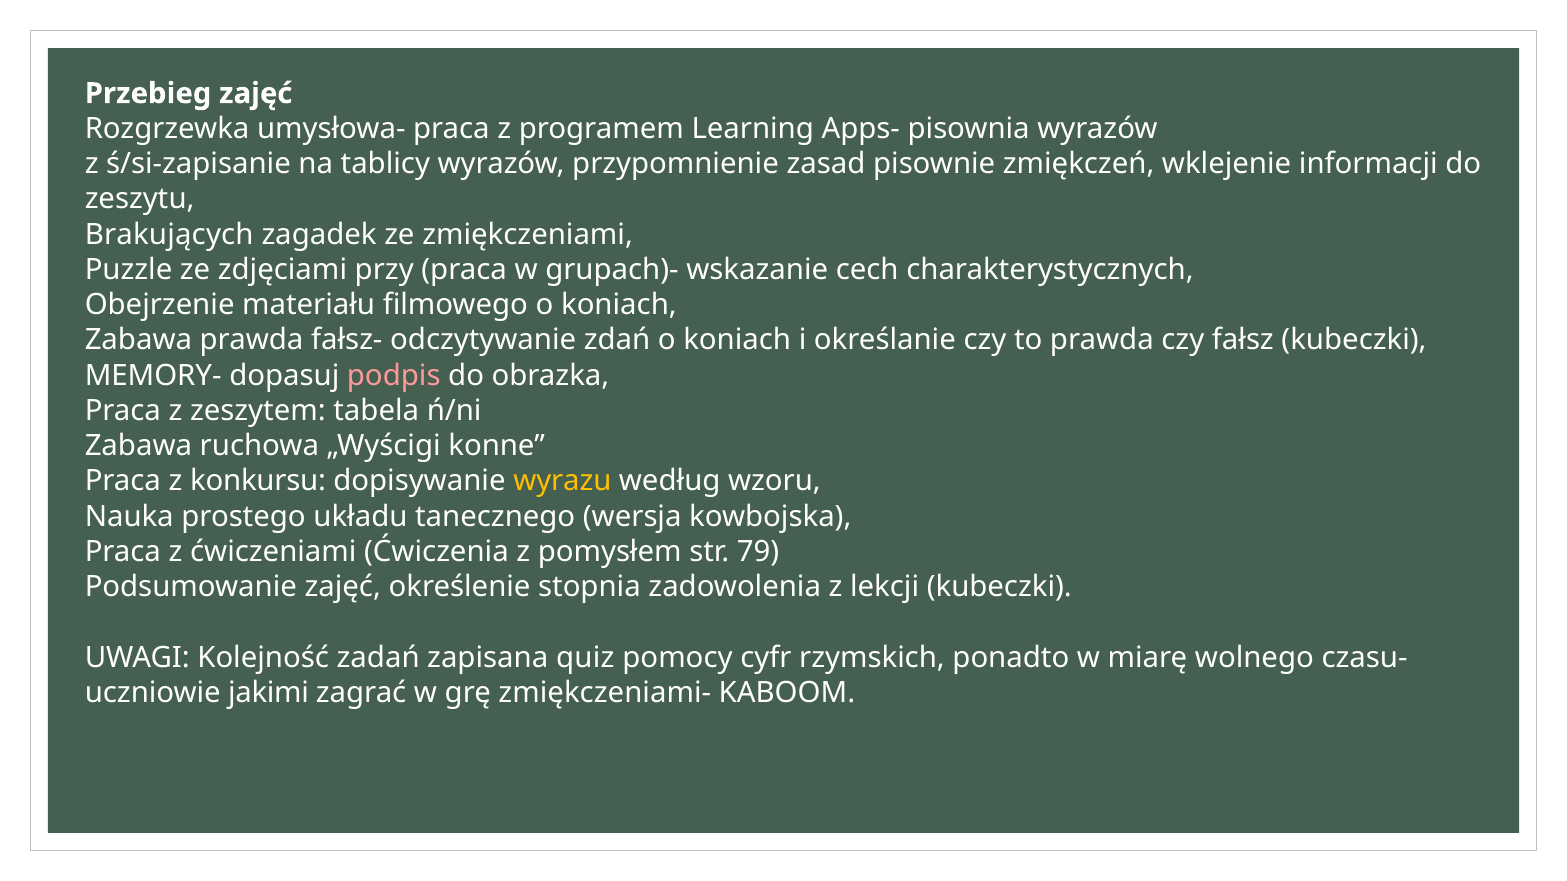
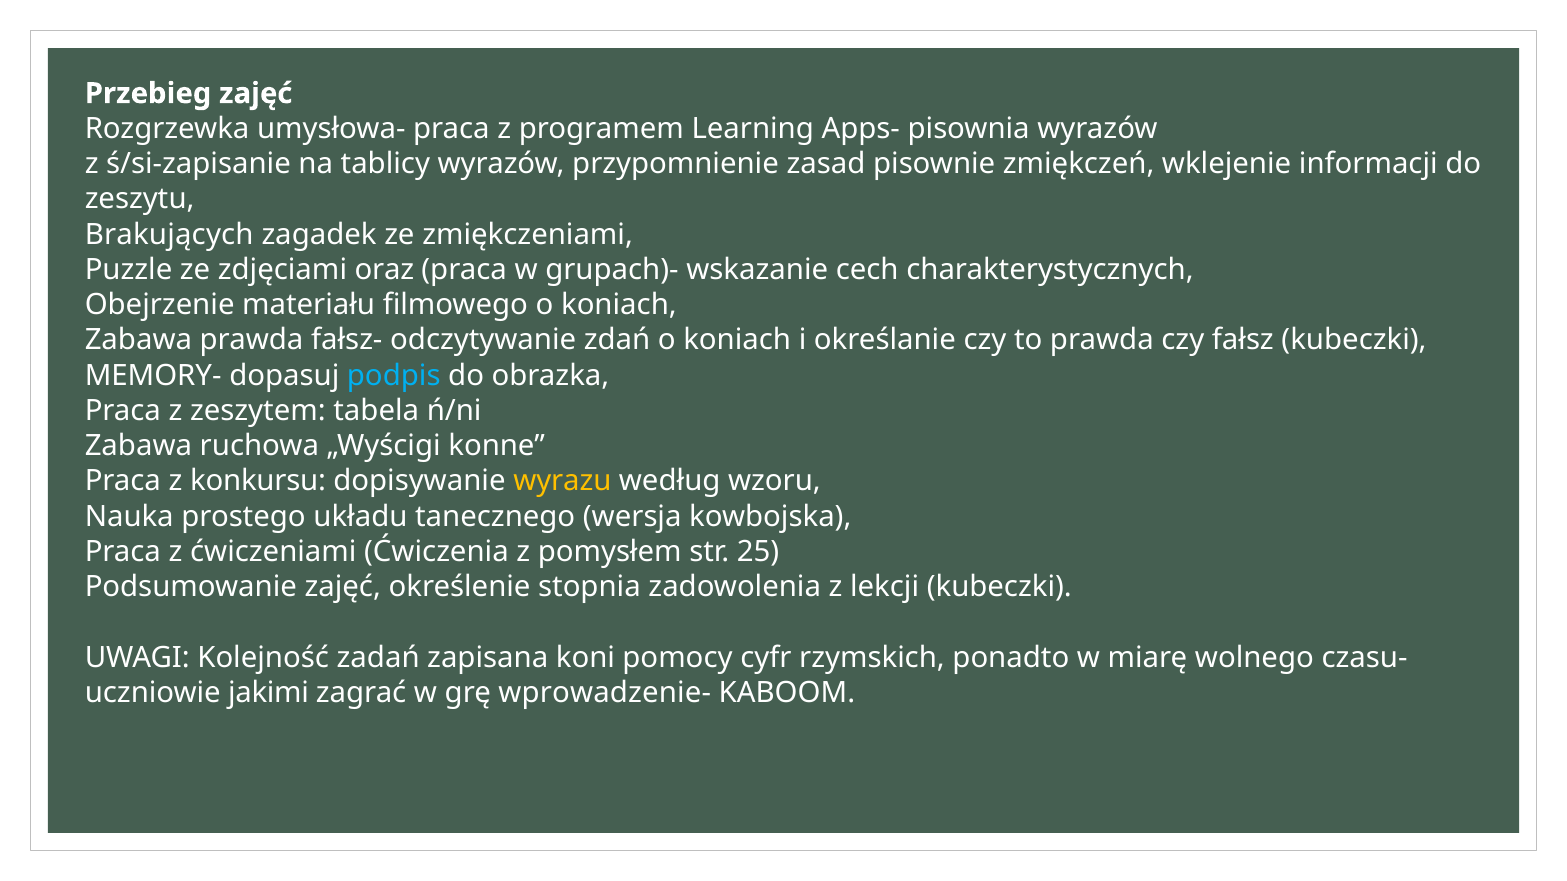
przy: przy -> oraz (384, 270)
podpis colour: pink -> light blue (394, 376)
79: 79 -> 25 (758, 552)
quiz: quiz -> koni (585, 658)
zmiękczeniami-: zmiękczeniami- -> wprowadzenie- (605, 693)
